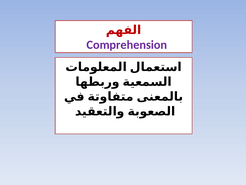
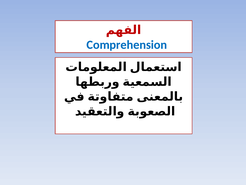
Comprehension colour: purple -> blue (127, 45)
